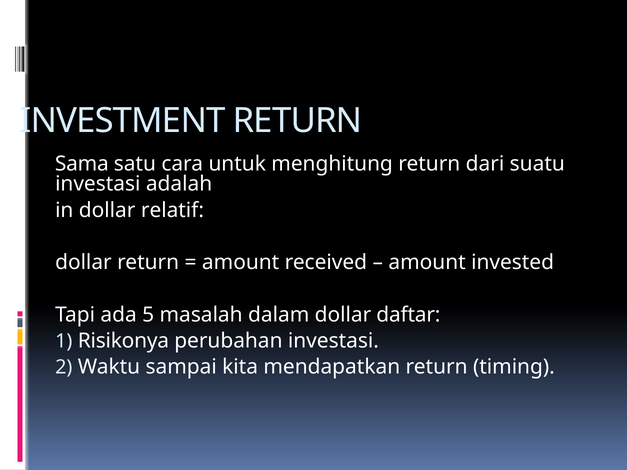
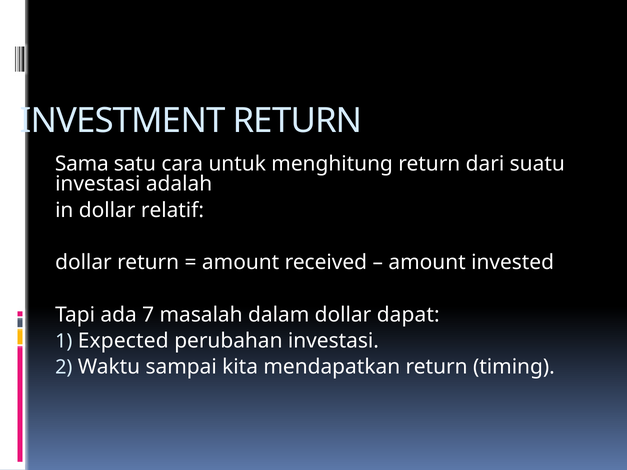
5: 5 -> 7 (148, 315)
daftar: daftar -> dapat (408, 315)
Risikonya: Risikonya -> Expected (123, 341)
